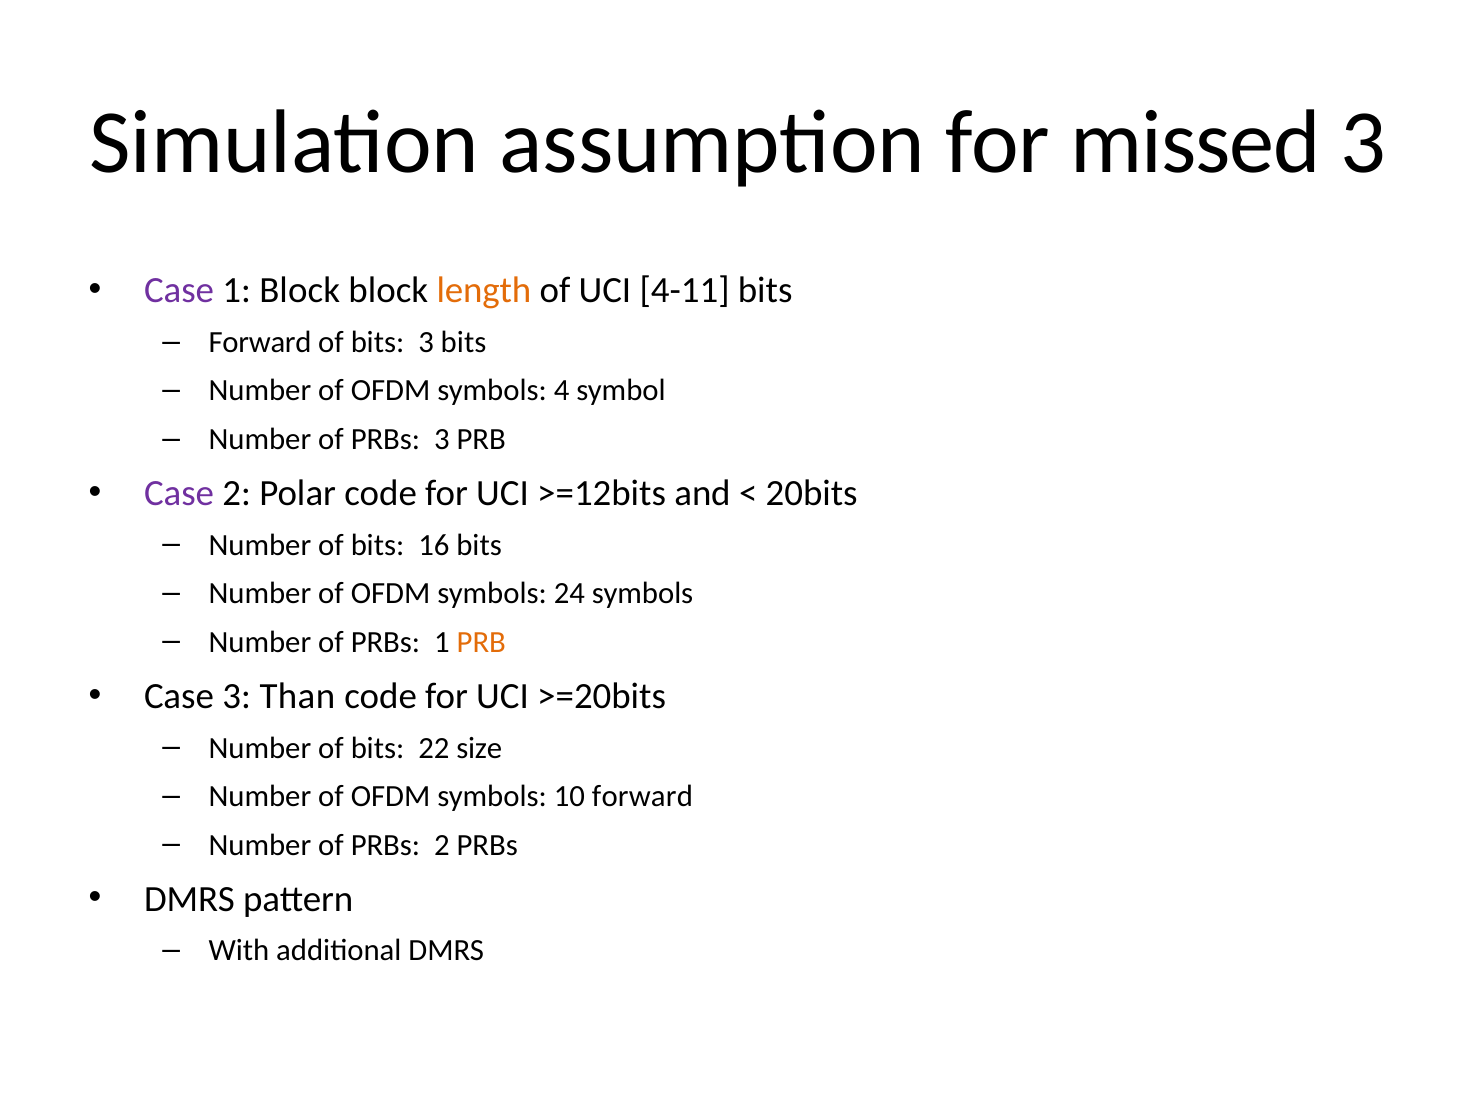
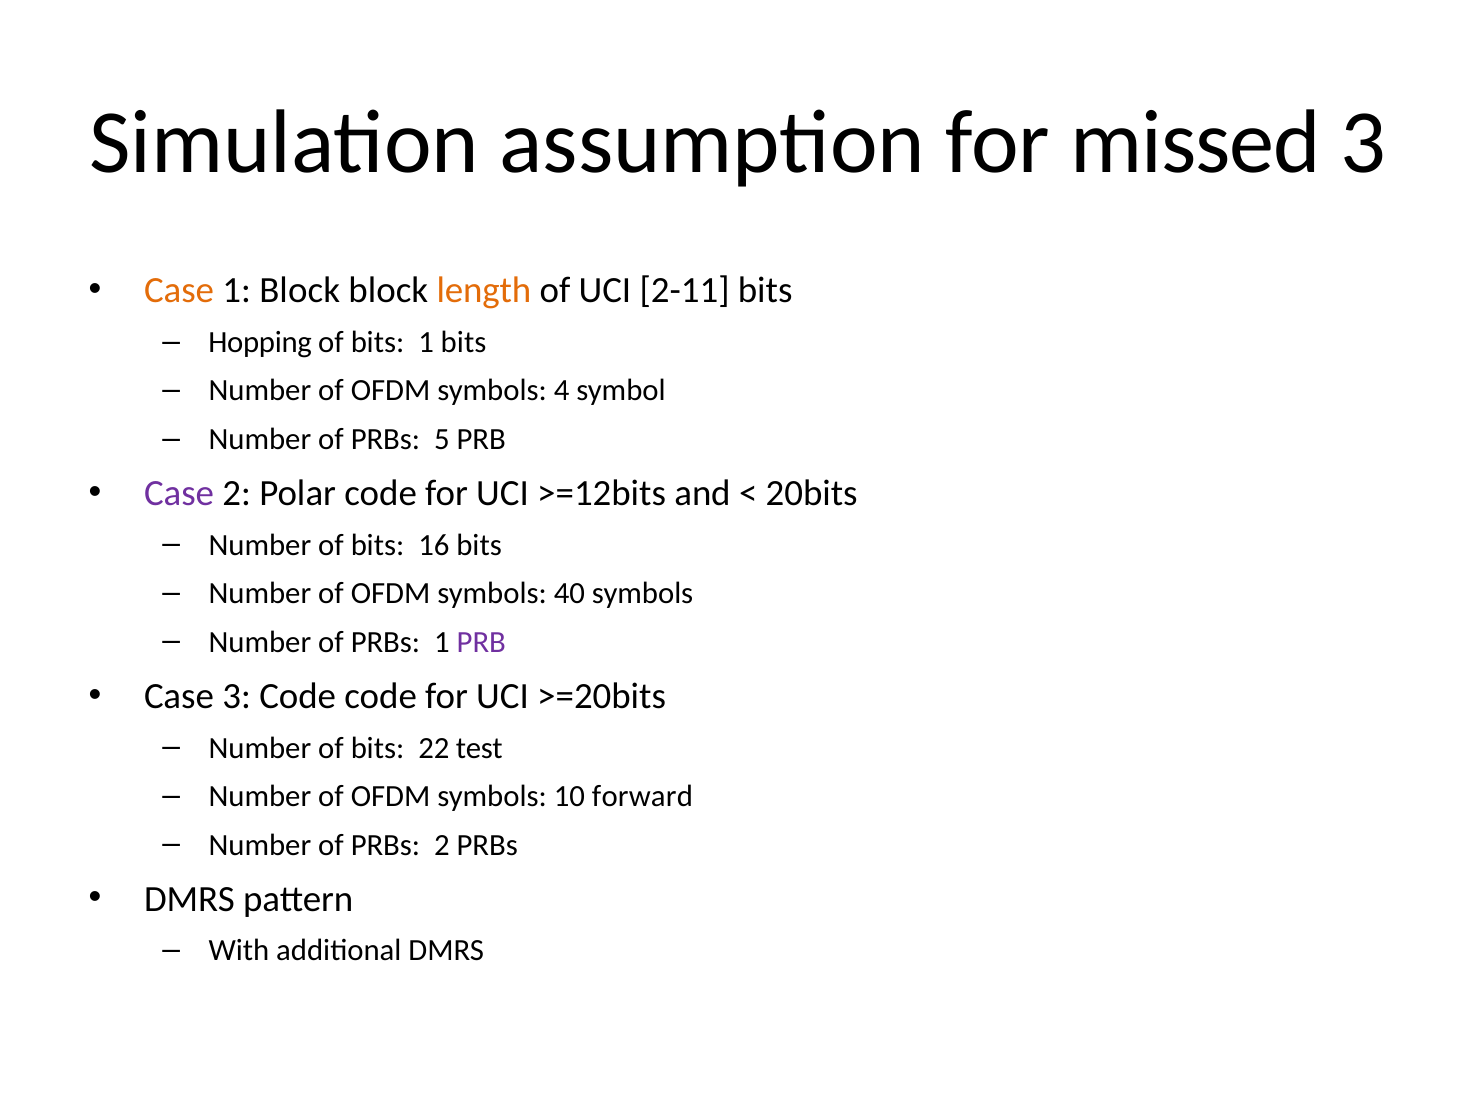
Case colour: purple -> orange (179, 291)
4-11: 4-11 -> 2-11 (685, 291)
Forward: Forward -> Hopping (260, 342)
bits 3: 3 -> 1 (426, 342)
PRBs 3: 3 -> 5 (442, 439)
24: 24 -> 40 (569, 594)
PRB colour: orange -> purple (481, 642)
3 Than: Than -> Code (298, 696)
size: size -> test (479, 748)
